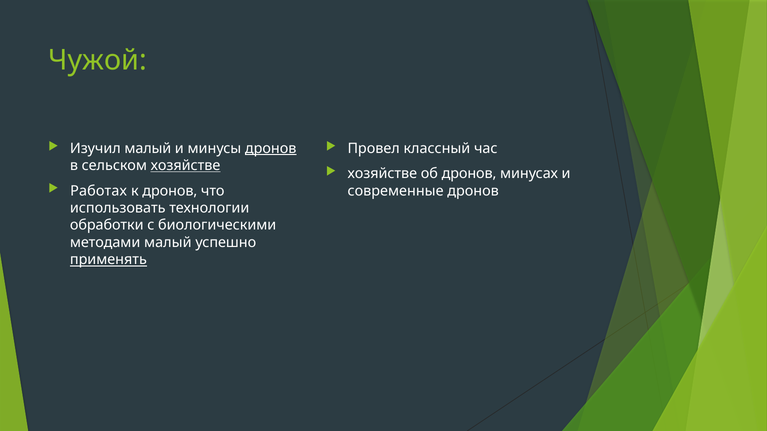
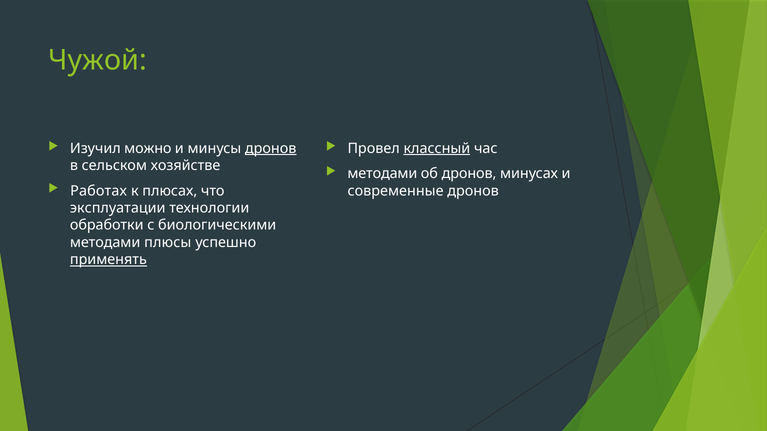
Изучил малый: малый -> можно (148, 148)
классный underline: none -> present (437, 148)
хозяйстве underline: present -> none (185, 166)
хозяйстве: хозяйстве -> методами (382, 174)
к дронов: дронов -> плюсах (170, 191)
использовать: использовать -> эксплуатации (118, 208)
методами малый: малый -> плюсы (168, 243)
